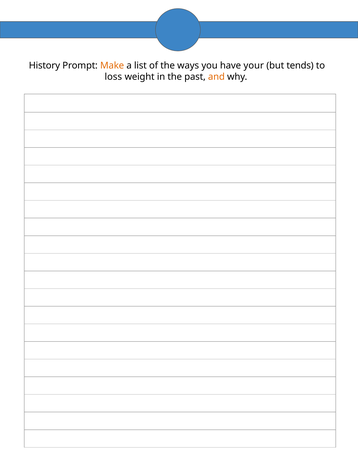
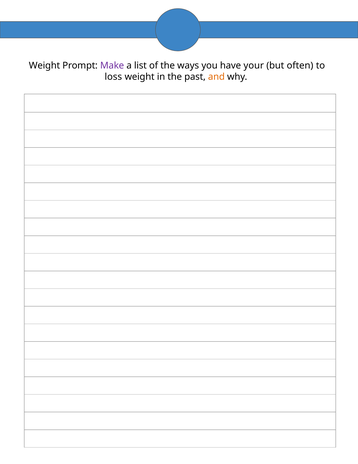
History: History -> Weight (44, 66)
Make colour: orange -> purple (112, 66)
tends: tends -> often (300, 66)
